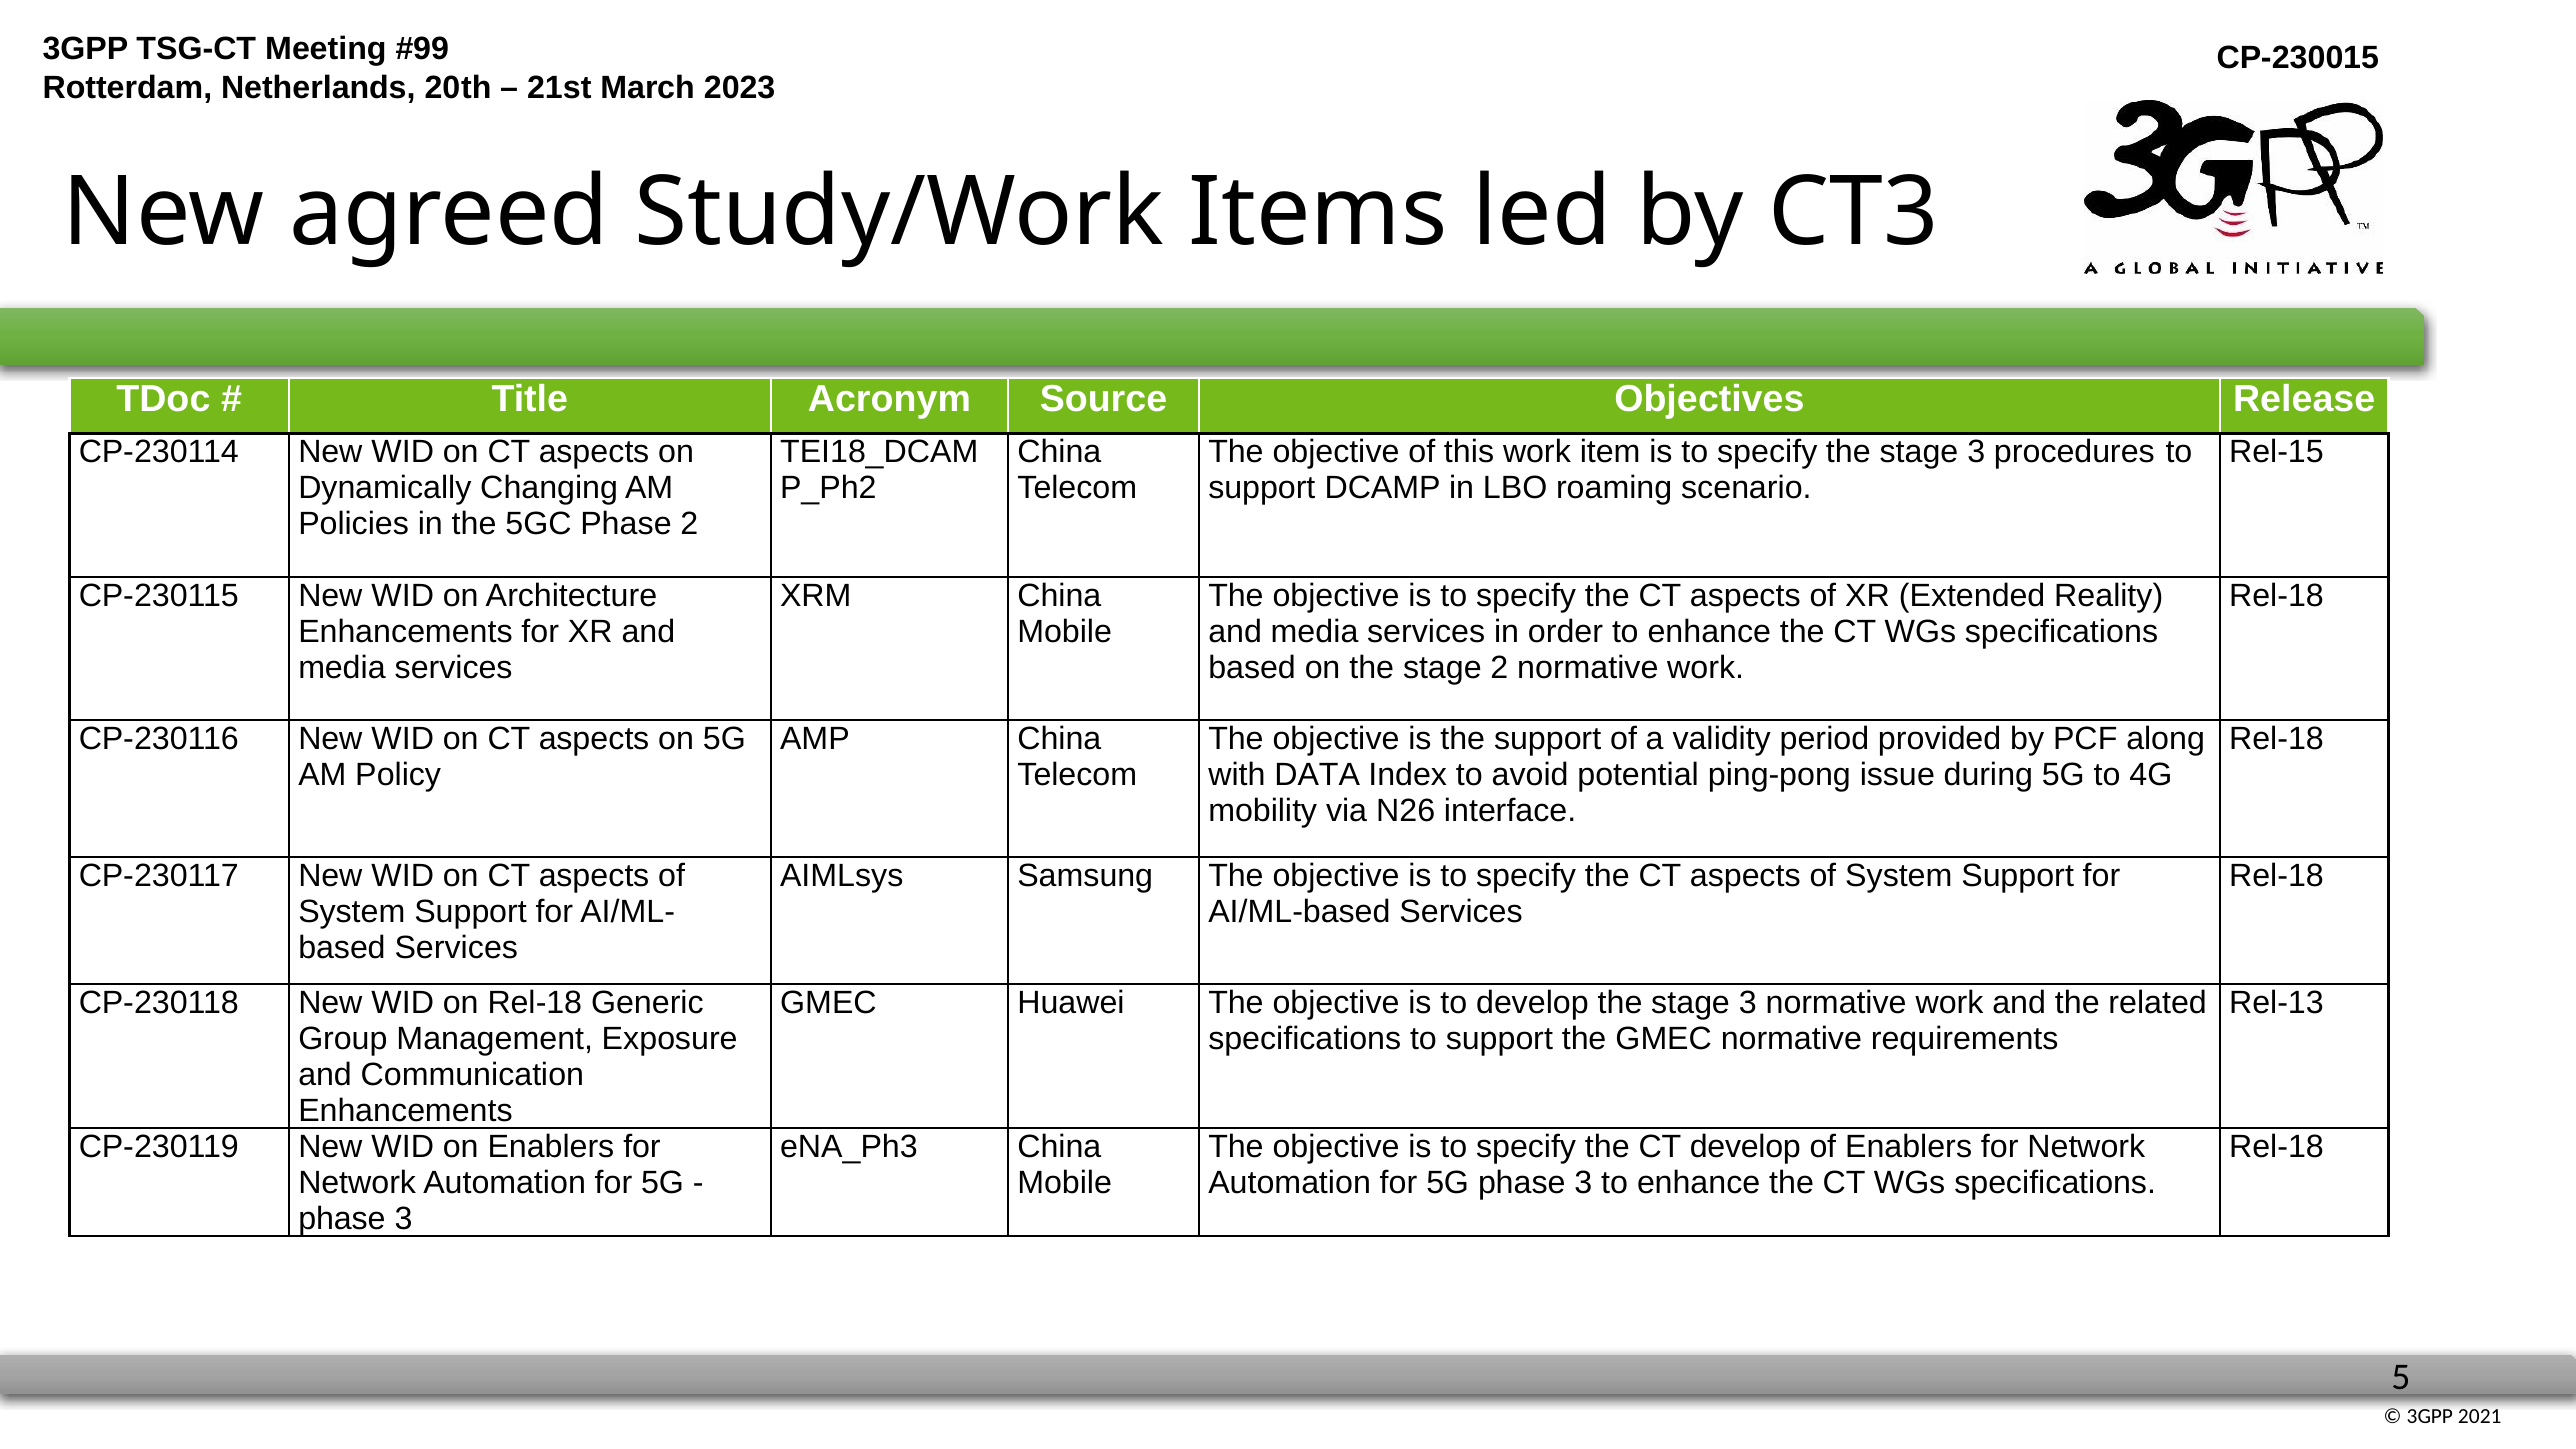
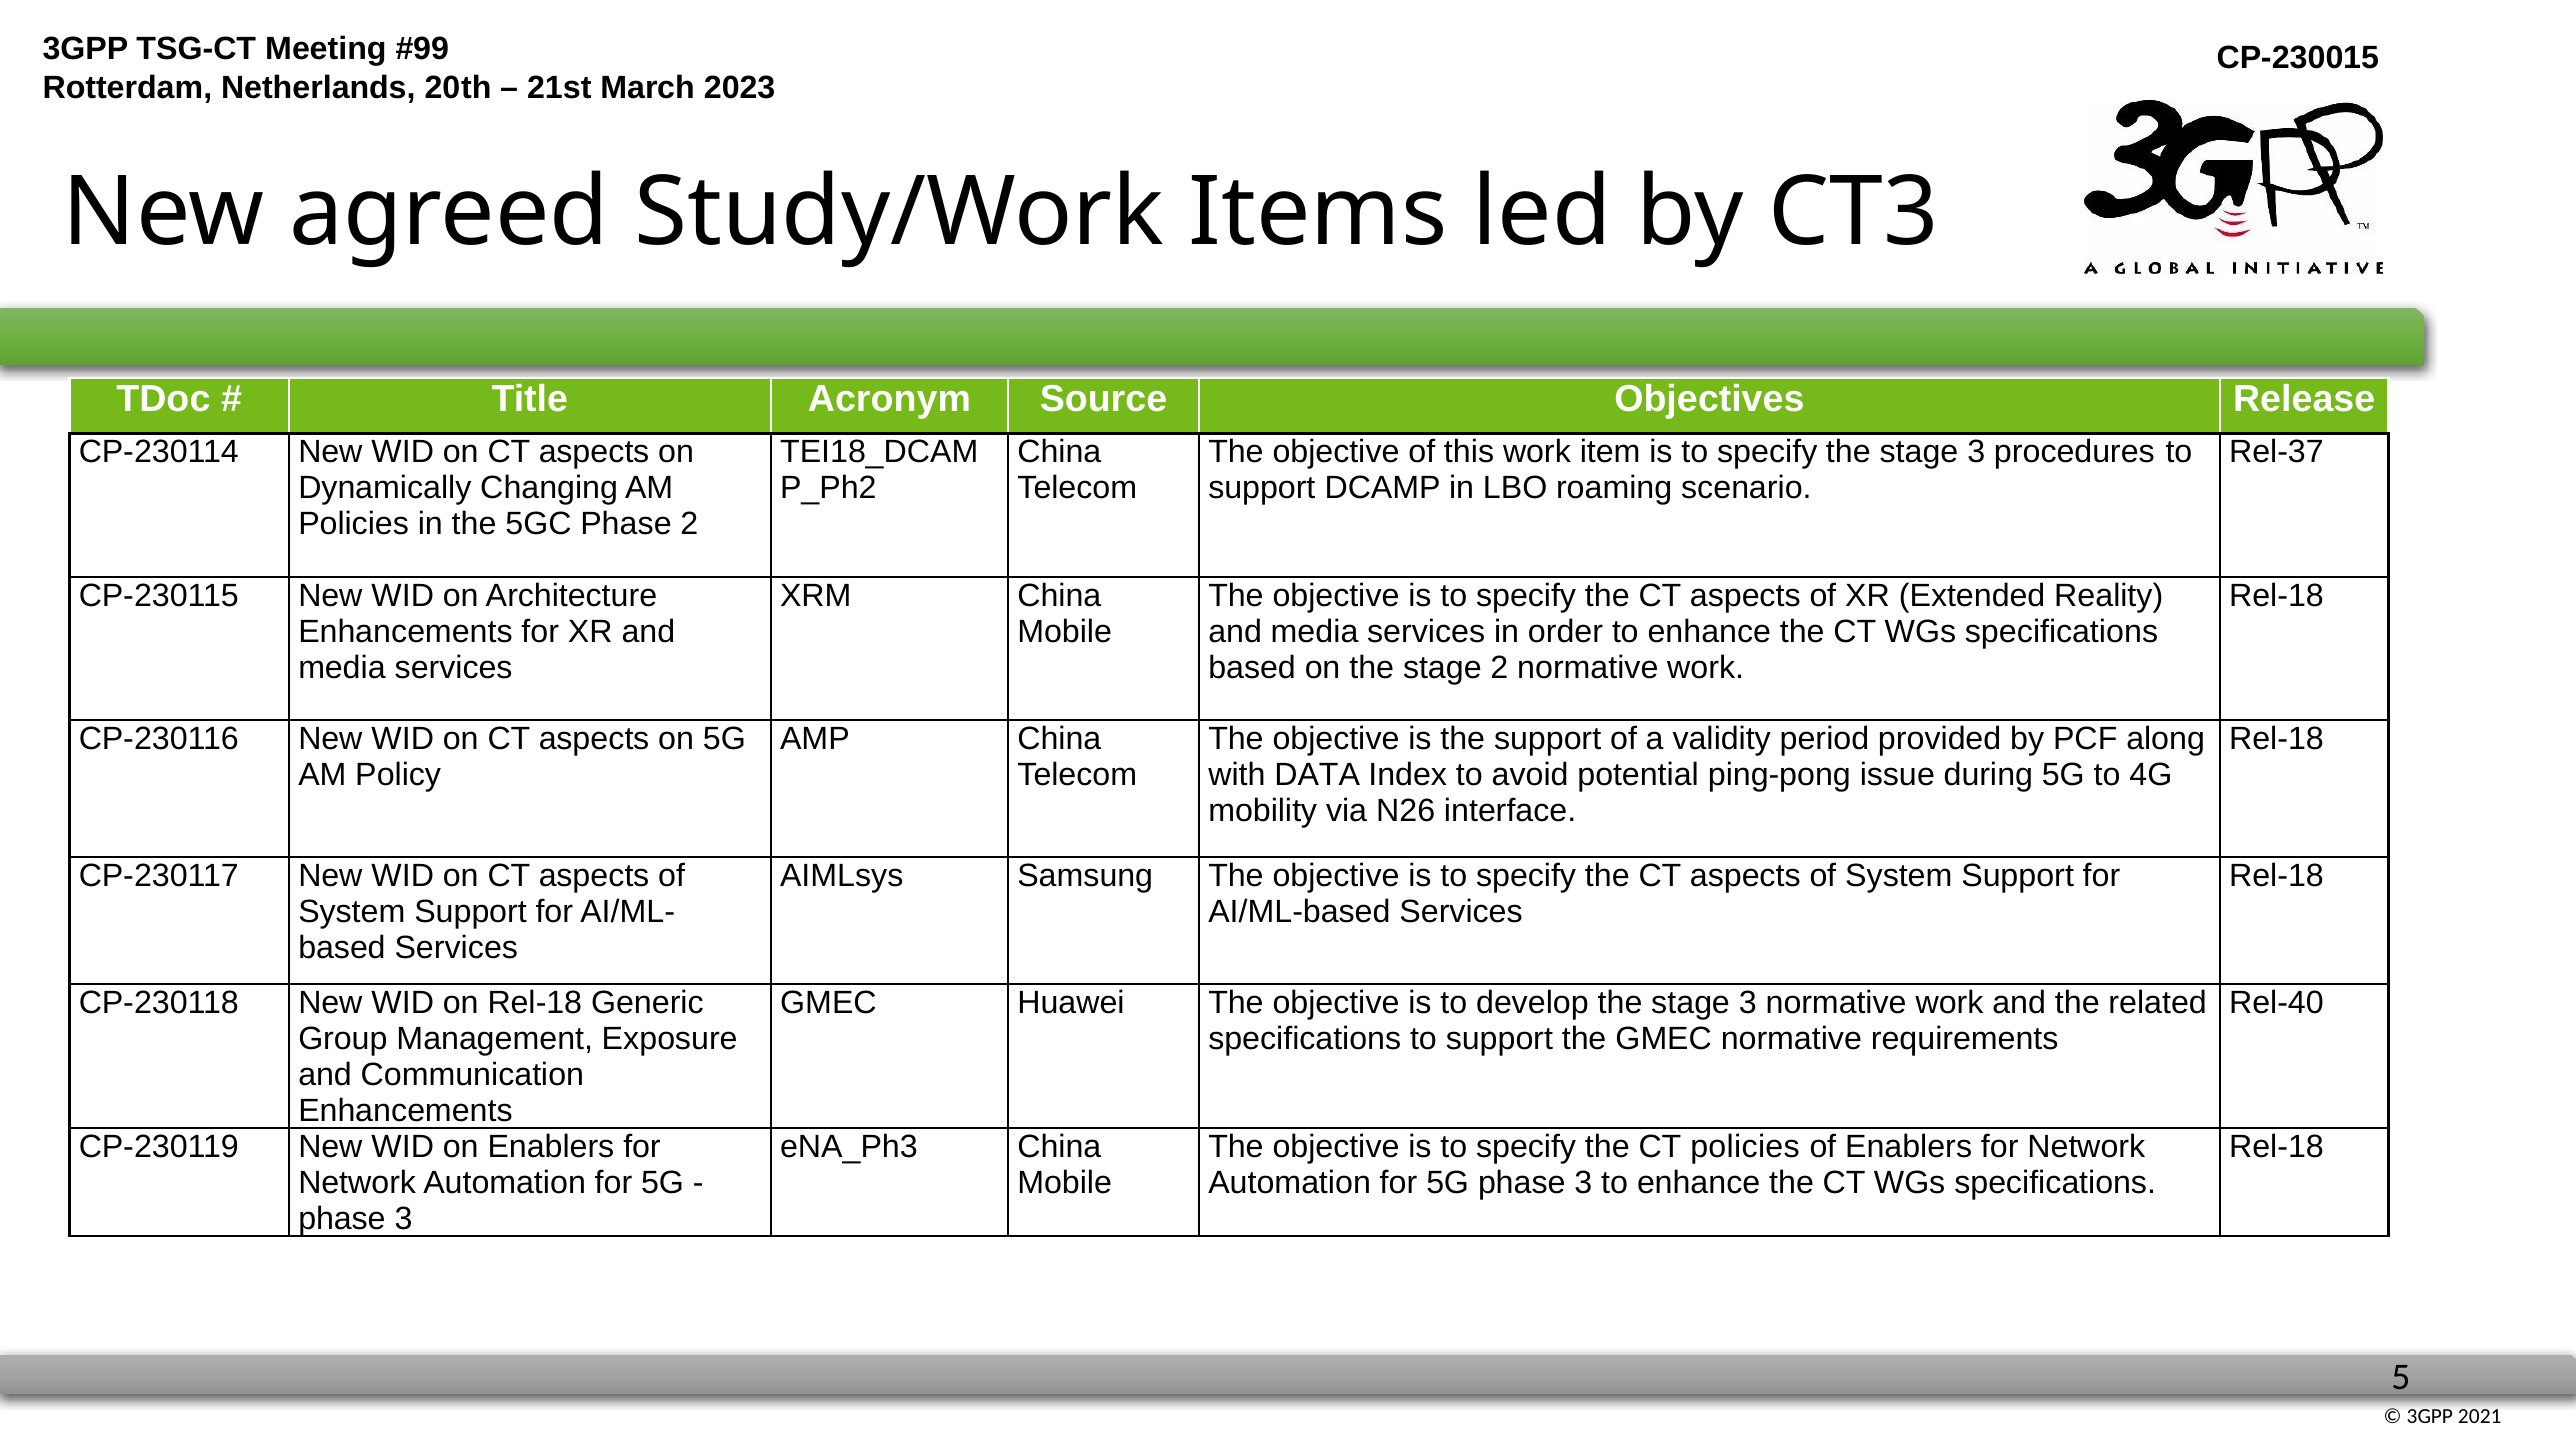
Rel-15: Rel-15 -> Rel-37 (2276, 452)
Rel-13: Rel-13 -> Rel-40 (2276, 1002)
CT develop: develop -> policies (1745, 1147)
